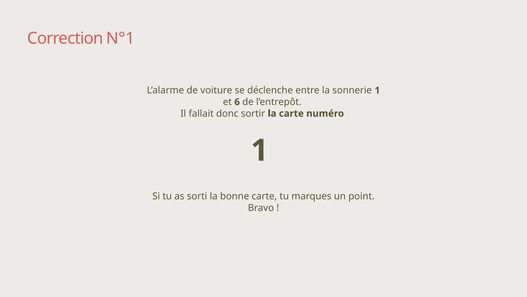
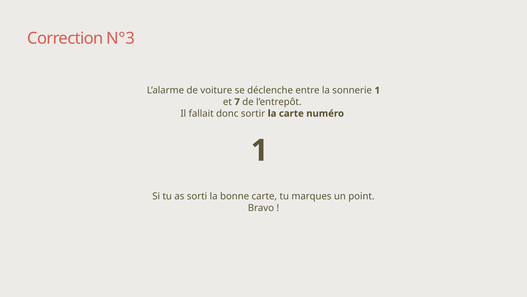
N°1: N°1 -> N°3 (121, 38)
6: 6 -> 7 (237, 102)
